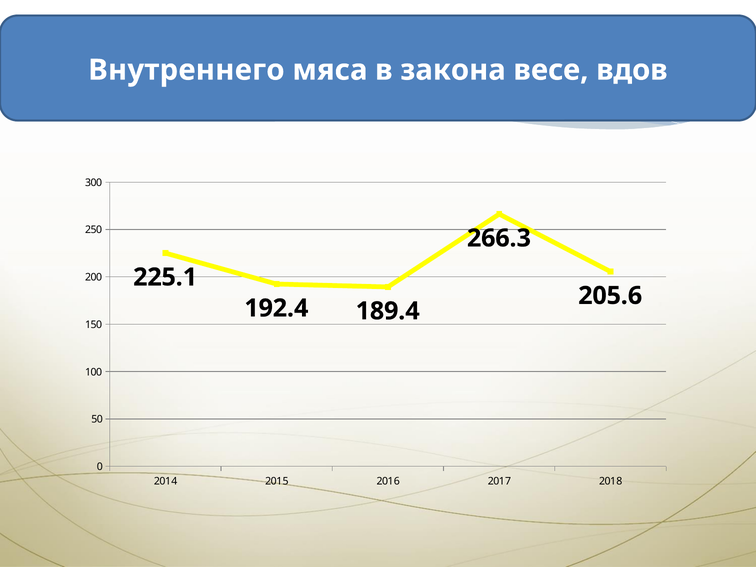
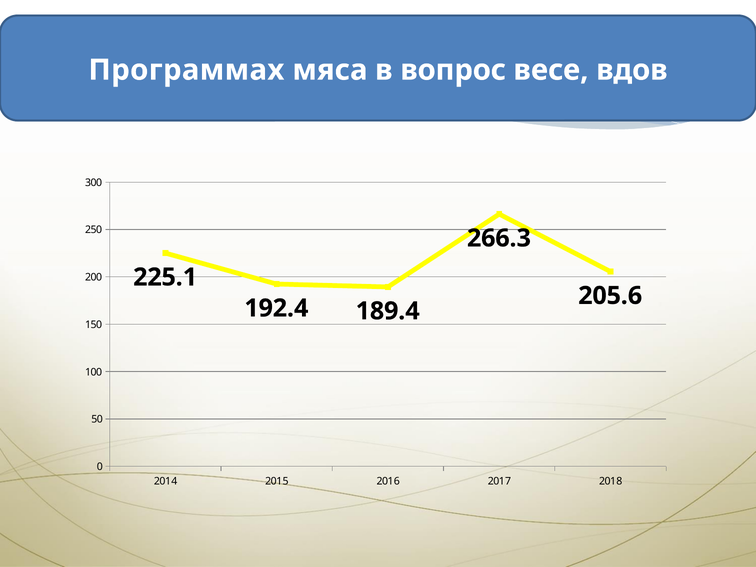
Внутреннего: Внутреннего -> Программах (186, 70)
закона: закона -> вопрос (453, 70)
